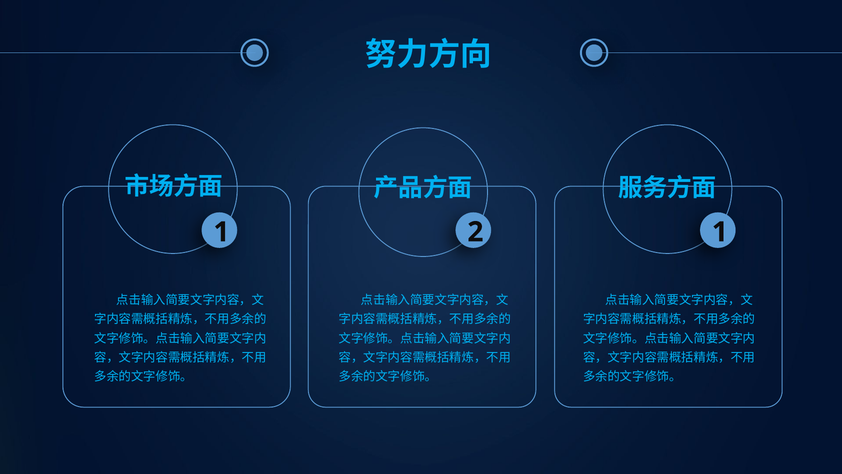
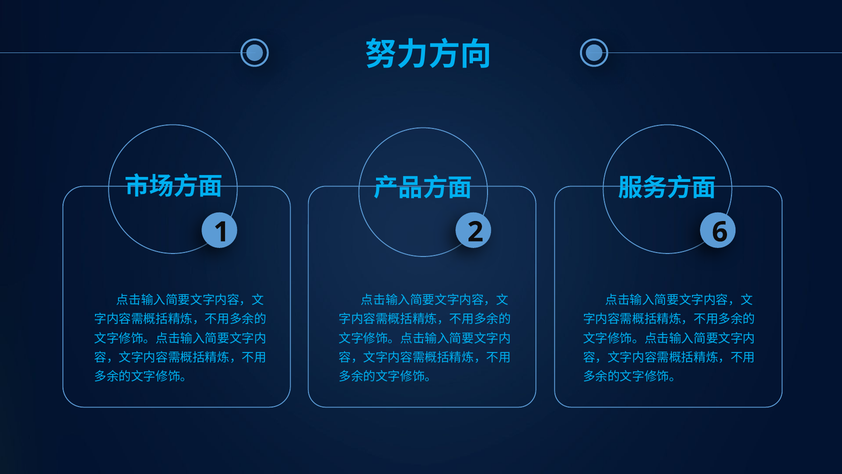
2 1: 1 -> 6 (720, 232)
